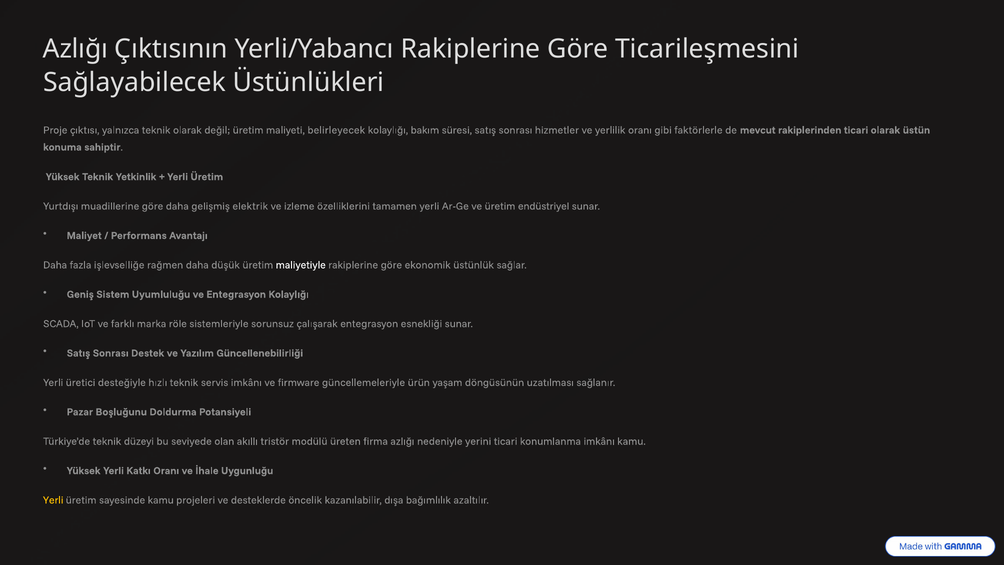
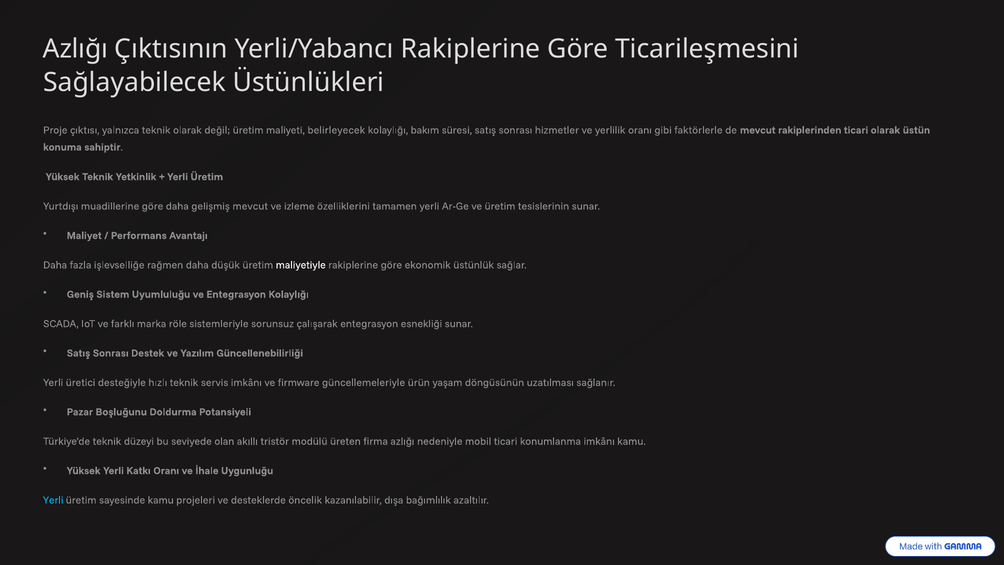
gelişmiş elektrik: elektrik -> mevcut (250, 206)
endüstriyel: endüstriyel -> tesislerinin (544, 206)
yerini: yerini -> mobil (478, 441)
Yerli colour: yellow -> light blue (53, 500)
